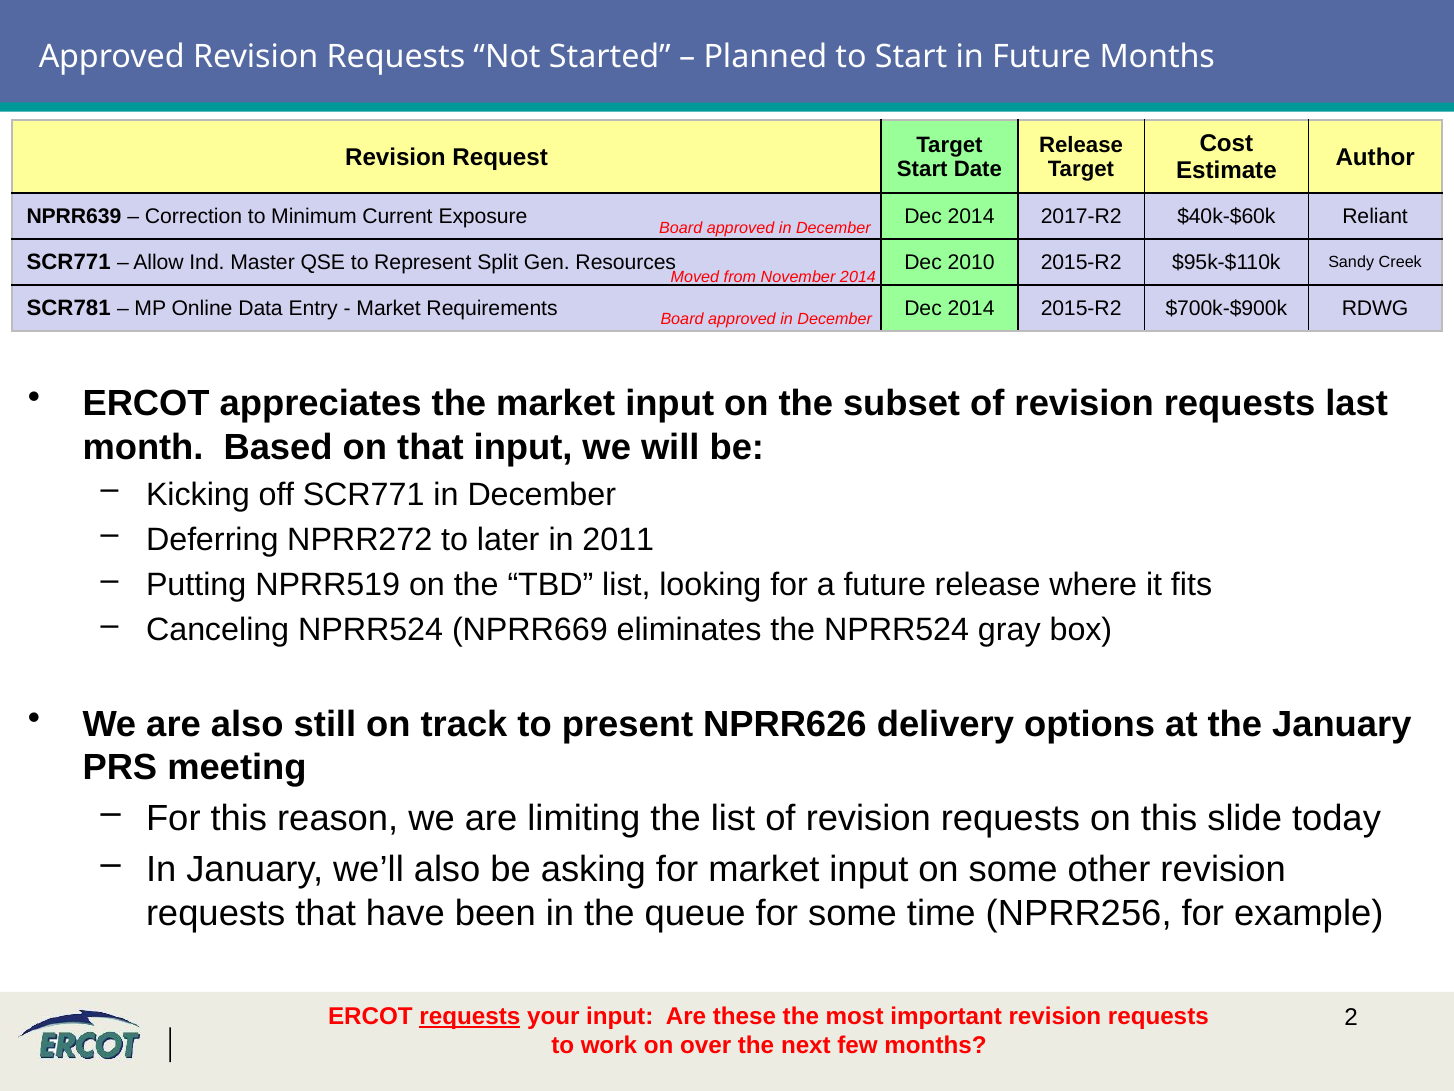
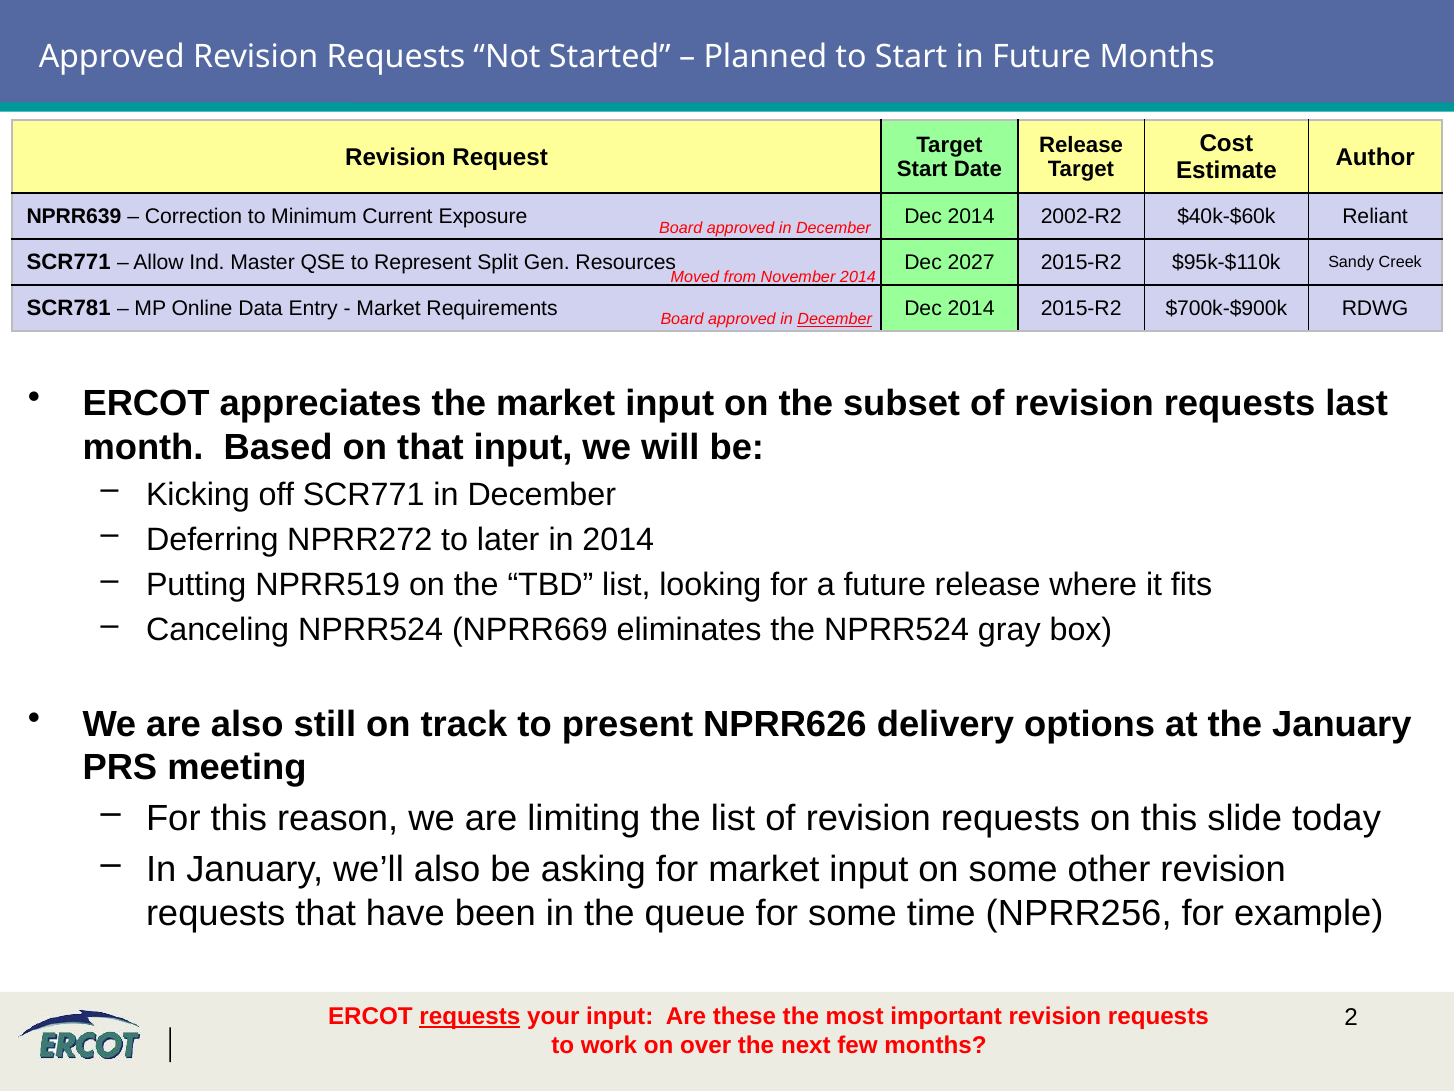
2017-R2: 2017-R2 -> 2002-R2 (1081, 216)
2010: 2010 -> 2027 (971, 262)
December underline: none -> present (835, 319)
in 2011: 2011 -> 2014 (618, 539)
